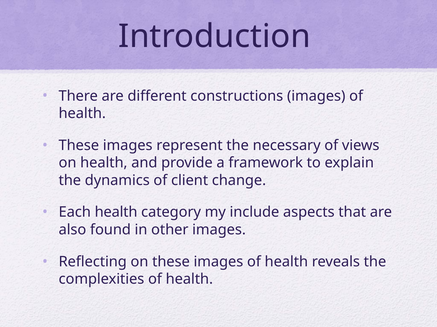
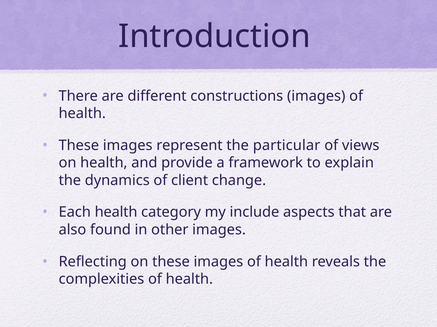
necessary: necessary -> particular (287, 146)
